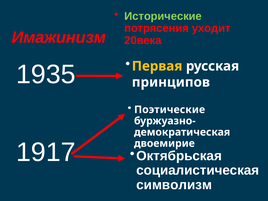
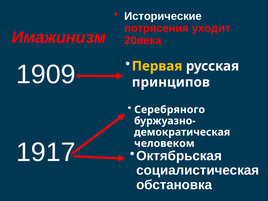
Исторические colour: light green -> white (163, 16)
1935: 1935 -> 1909 (46, 75)
Поэтические: Поэтические -> Серебряного (170, 110)
двоемирие: двоемирие -> человеком (164, 143)
символизм: символизм -> обстановка (174, 185)
